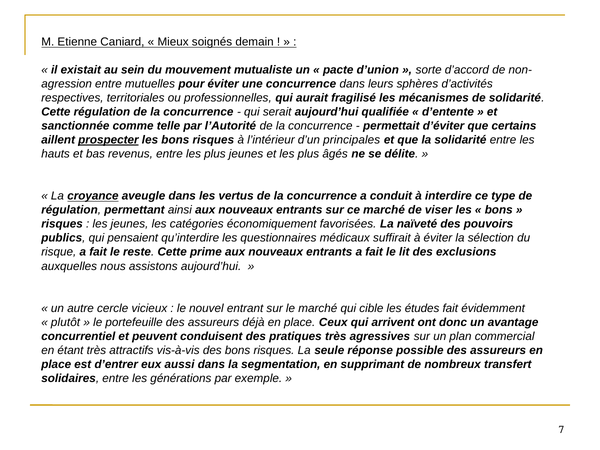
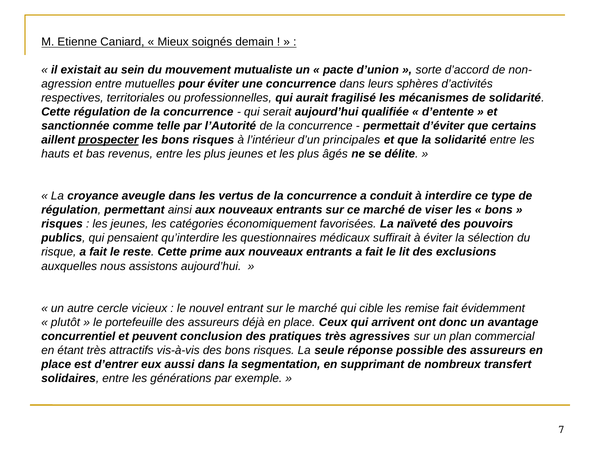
croyance underline: present -> none (93, 196)
études: études -> remise (422, 308)
conduisent: conduisent -> conclusion (211, 336)
